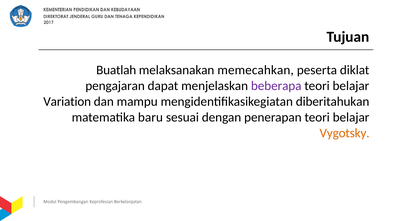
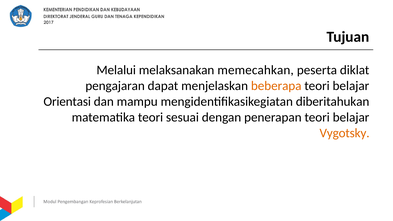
Buatlah: Buatlah -> Melalui (116, 70)
beberapa colour: purple -> orange (276, 86)
Variation: Variation -> Orientasi (67, 102)
matematika baru: baru -> teori (151, 117)
